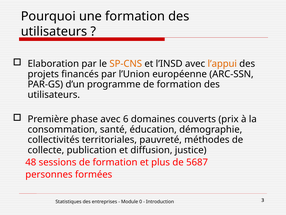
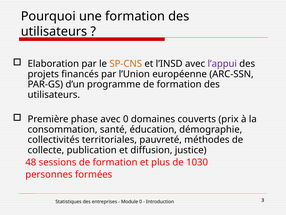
l’appui colour: orange -> purple (222, 64)
avec 6: 6 -> 0 (126, 119)
5687: 5687 -> 1030 (197, 162)
